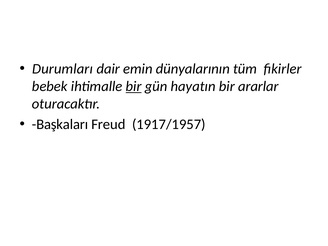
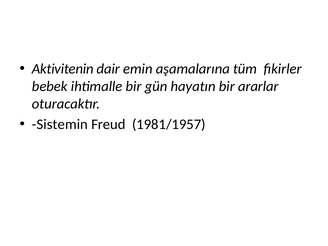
Durumları: Durumları -> Aktivitenin (63, 69)
dünyalarının: dünyalarının -> aşamalarına (193, 69)
bir underline: present -> none (134, 86)
Başkaları: Başkaları -> Sistemin (60, 124)
1917/1957: 1917/1957 -> 1981/1957 (169, 124)
